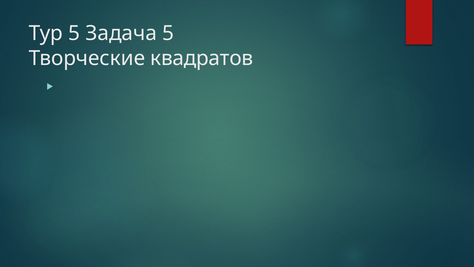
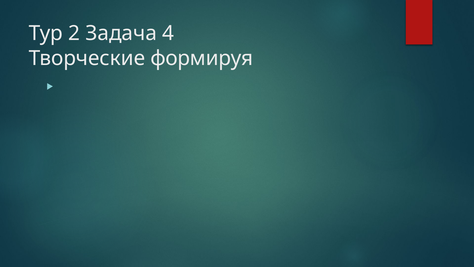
Тур 5: 5 -> 2 (74, 33)
Задача 5: 5 -> 4 (168, 33)
квадратов: квадратов -> формируя (202, 58)
